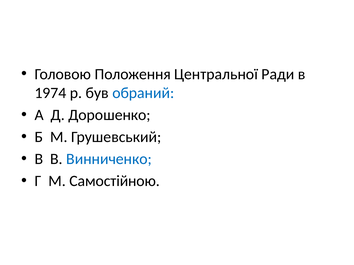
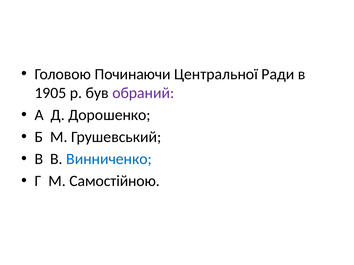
Положення: Положення -> Починаючи (133, 74)
1974: 1974 -> 1905 (50, 93)
обраний colour: blue -> purple (143, 93)
